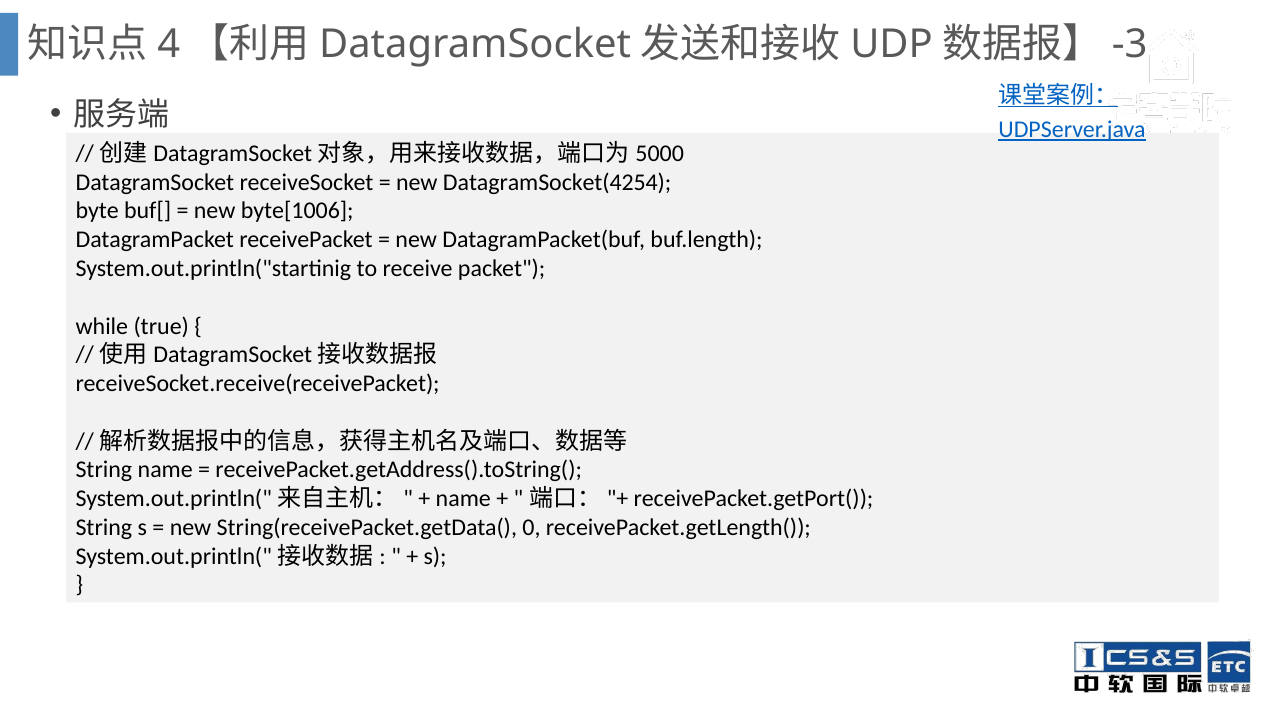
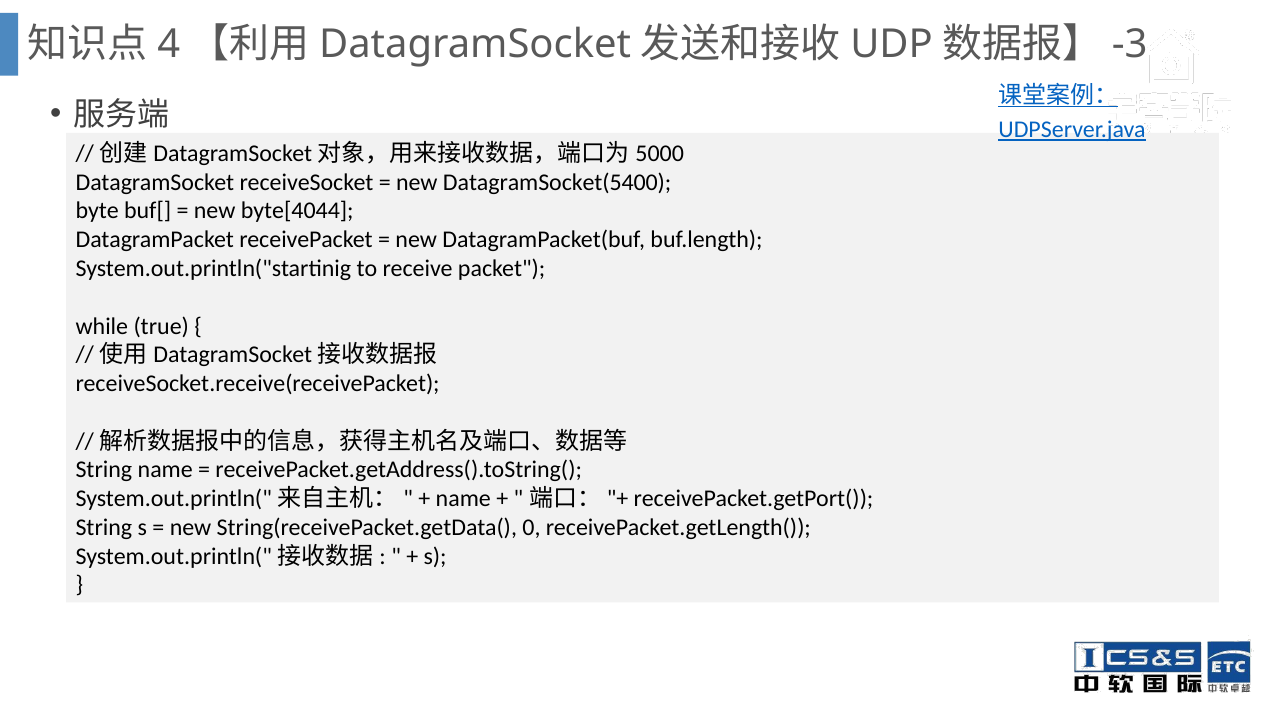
DatagramSocket(4254: DatagramSocket(4254 -> DatagramSocket(5400 (557, 182)
byte[1006: byte[1006 -> byte[4044 (297, 211)
